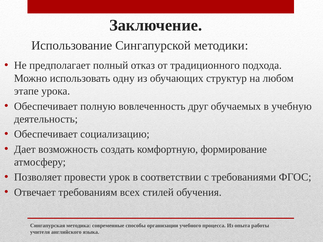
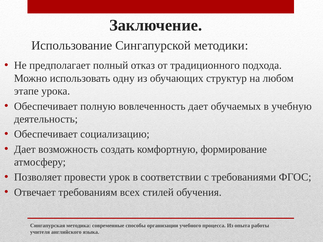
вовлеченность друг: друг -> дает (198, 106)
